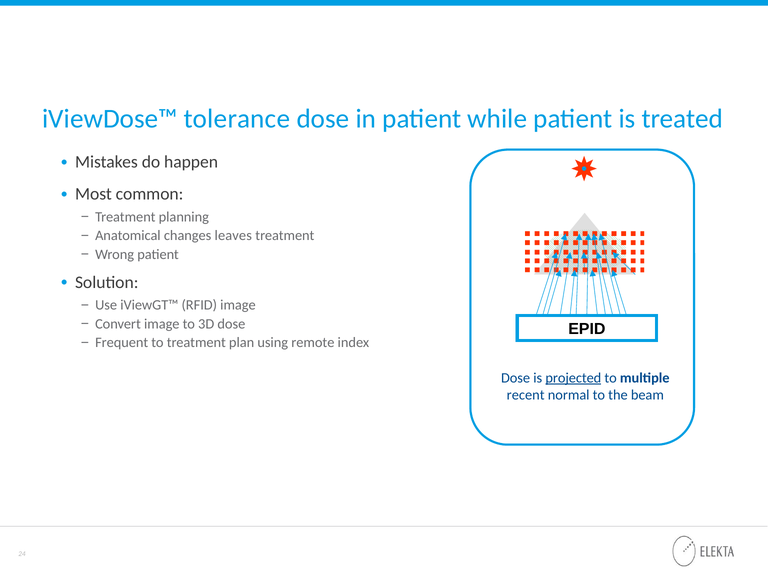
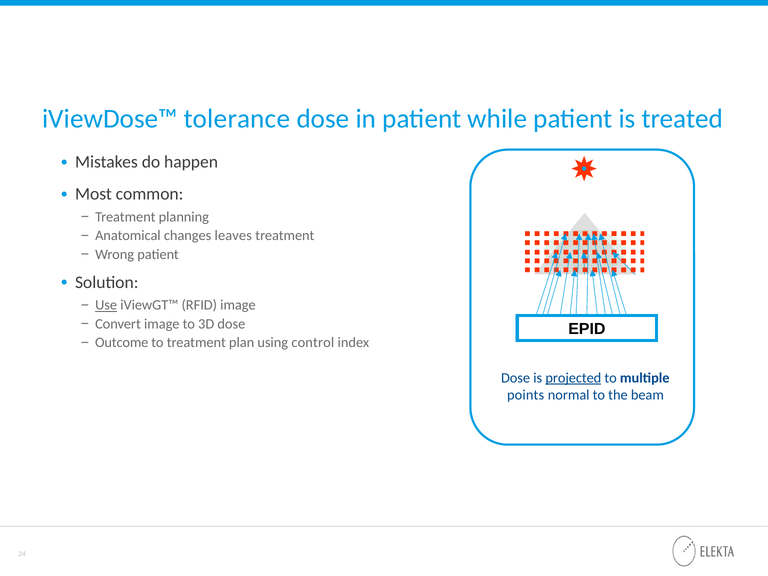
Use underline: none -> present (106, 305)
Frequent: Frequent -> Outcome (122, 343)
remote: remote -> control (313, 343)
recent: recent -> points (526, 395)
